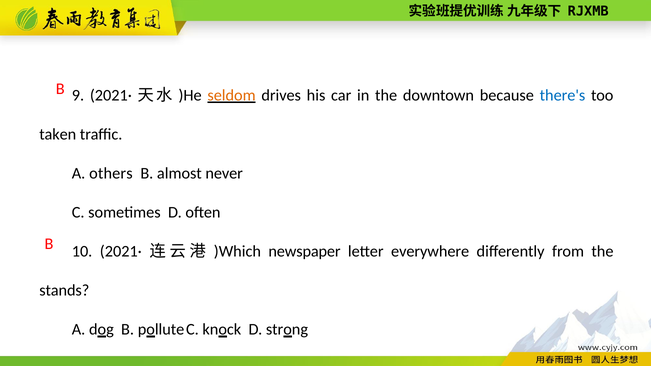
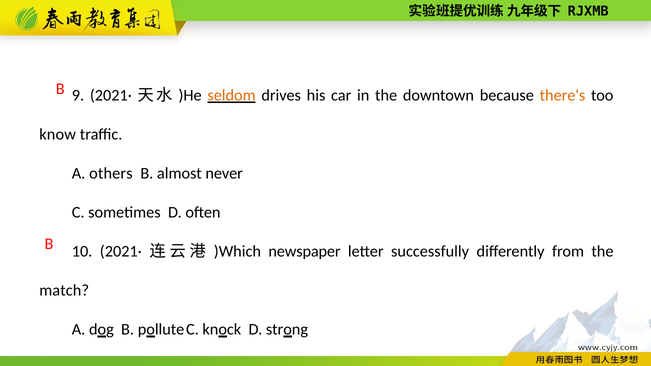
there's colour: blue -> orange (563, 95)
taken: taken -> know (58, 134)
everywhere: everywhere -> successfully (430, 252)
stands: stands -> match (64, 291)
